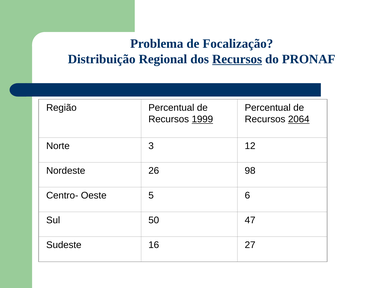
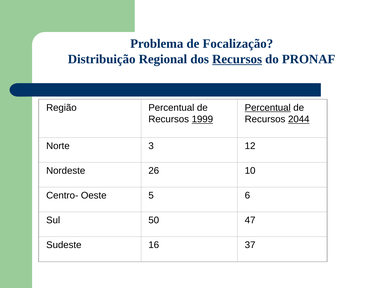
Percentual underline: none -> present (268, 108)
2064: 2064 -> 2044 (299, 120)
98: 98 -> 10 (250, 171)
27: 27 -> 37 (250, 246)
